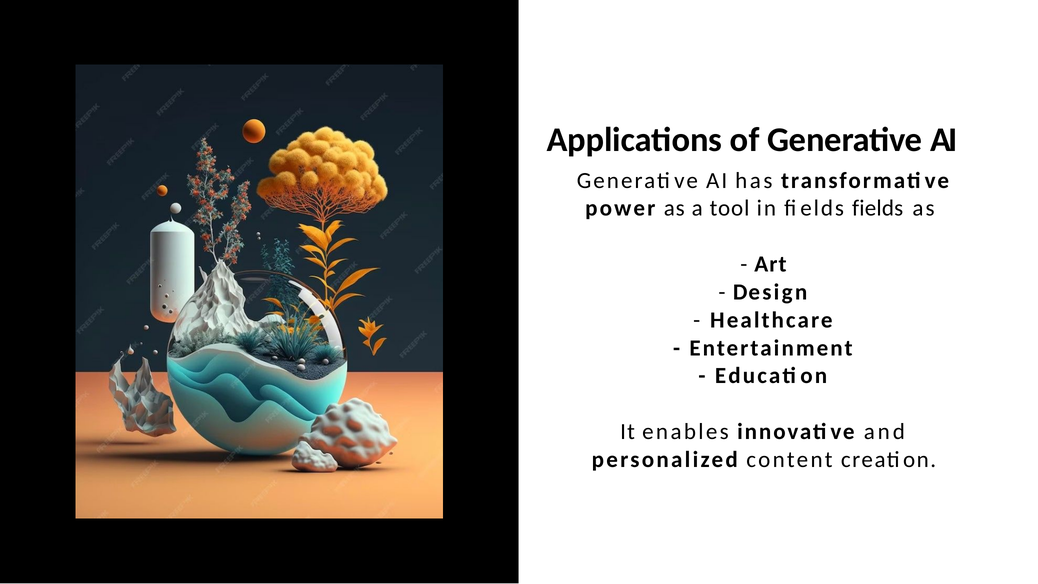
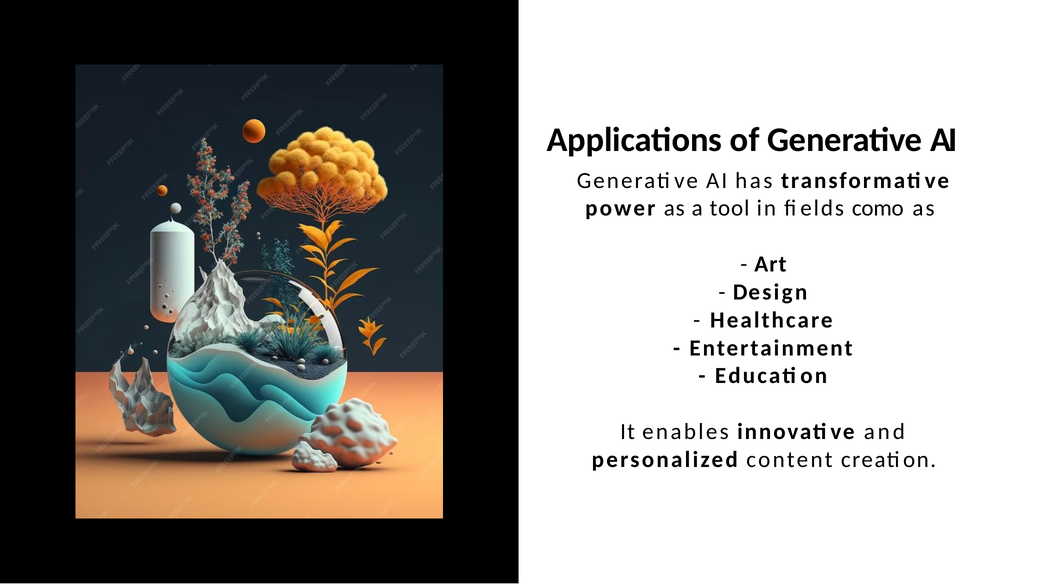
fields fields: fields -> como (878, 208)
